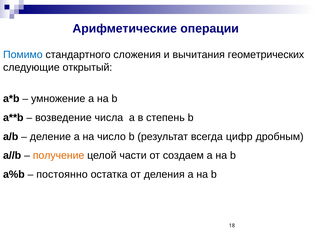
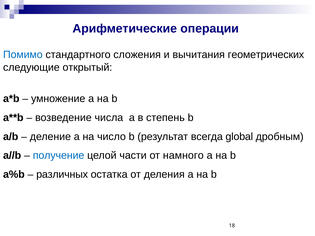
цифр: цифр -> global (239, 137)
получение colour: orange -> blue (59, 156)
создаем: создаем -> намного (183, 156)
постоянно: постоянно -> различных (62, 174)
